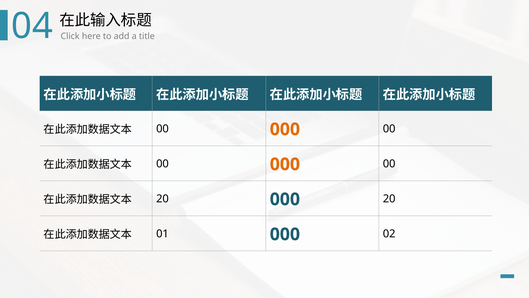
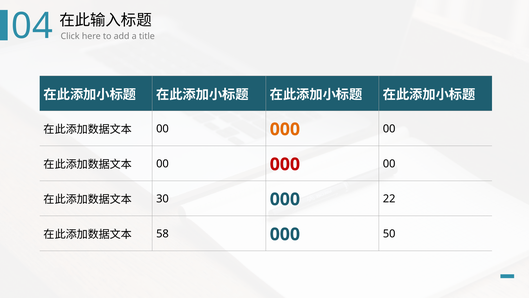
000 colour: orange -> red (285, 164)
20: 20 -> 30 (162, 199)
000 20: 20 -> 22 (389, 199)
01: 01 -> 58 (162, 234)
02: 02 -> 50 (389, 234)
